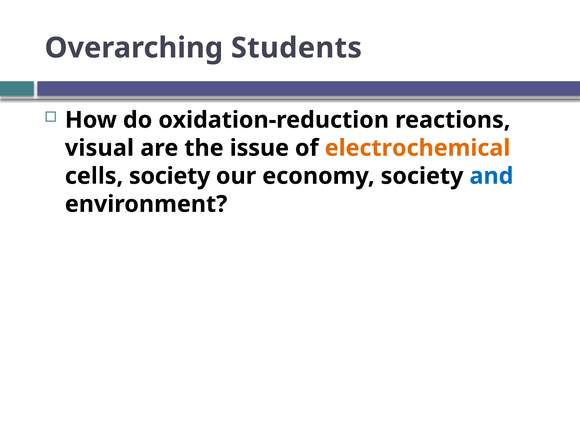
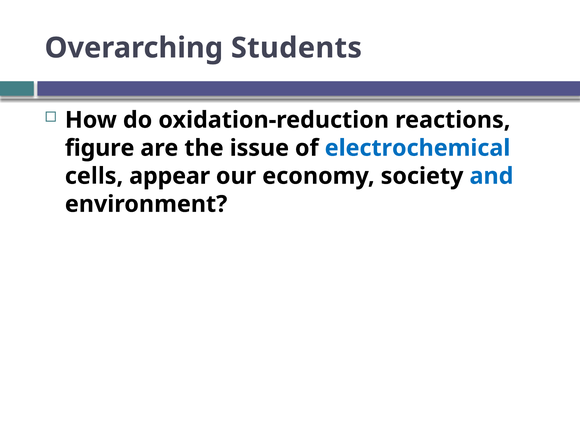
visual: visual -> figure (100, 148)
electrochemical colour: orange -> blue (418, 148)
cells society: society -> appear (170, 176)
